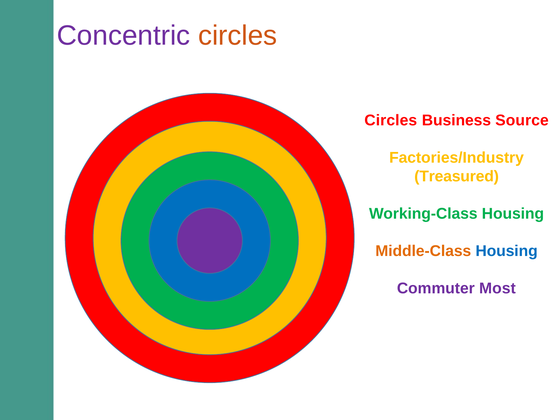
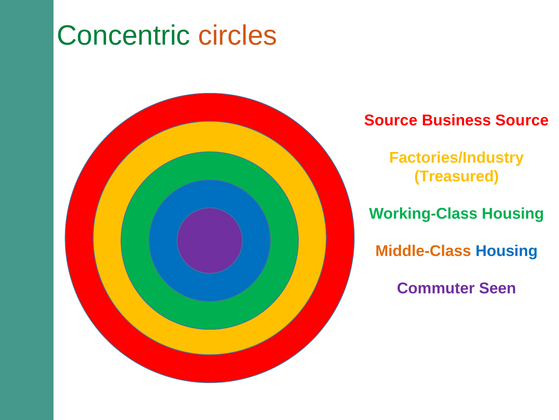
Concentric colour: purple -> green (124, 36)
Circles: Circles -> Source (391, 120)
Most: Most -> Seen (498, 288)
